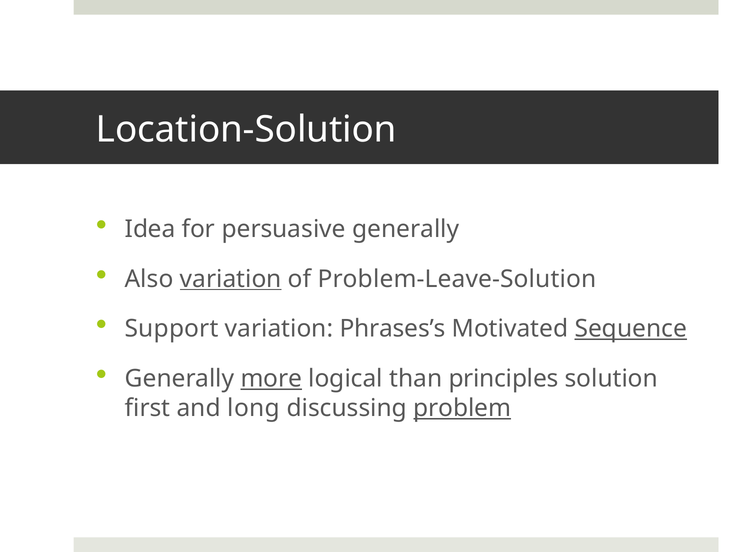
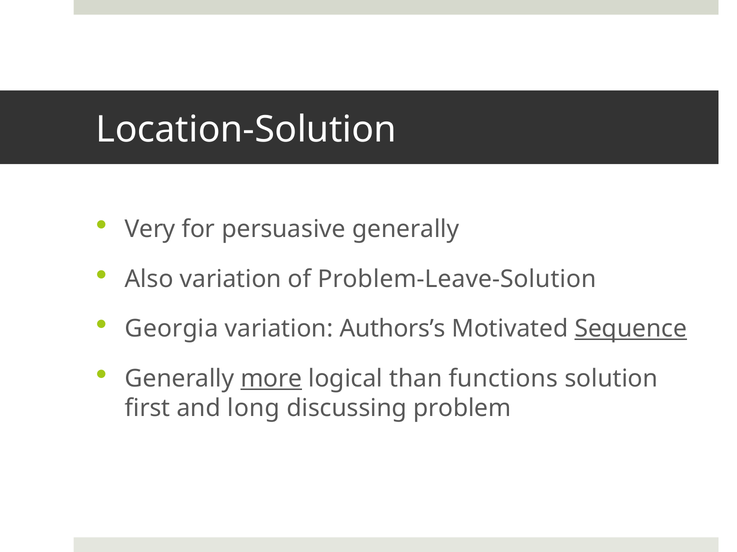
Idea: Idea -> Very (150, 229)
variation underline: present -> none (231, 279)
Support: Support -> Georgia (172, 329)
Phrases’s: Phrases’s -> Authors’s (393, 329)
principles: principles -> functions (503, 379)
problem underline: present -> none (462, 409)
